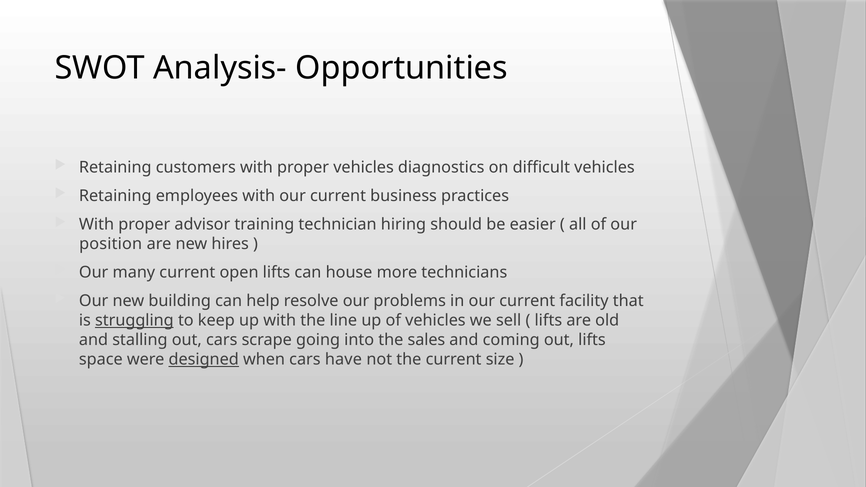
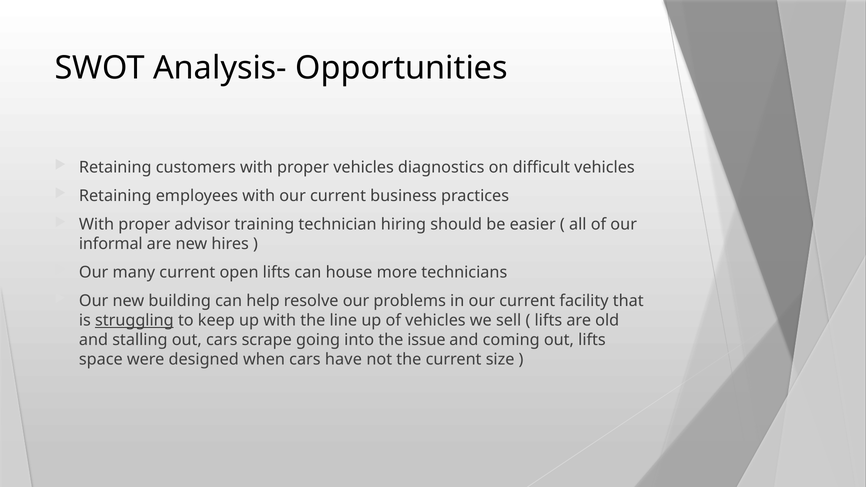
position: position -> informal (111, 244)
sales: sales -> issue (426, 340)
designed underline: present -> none (204, 360)
